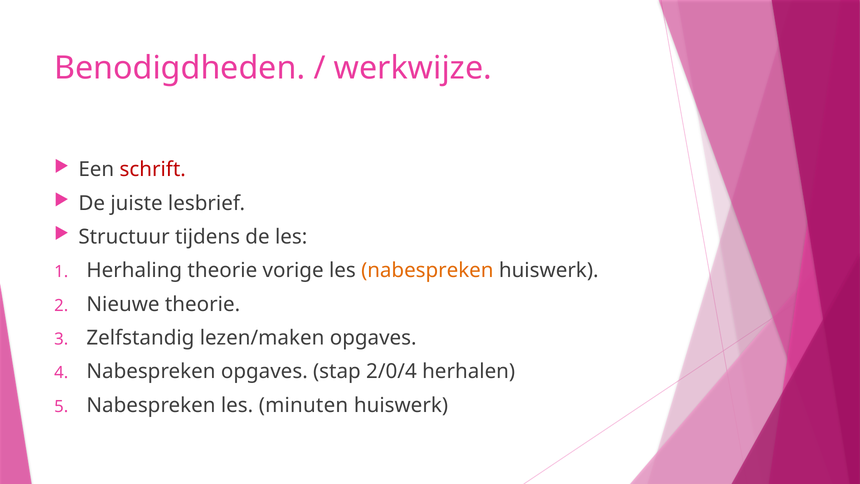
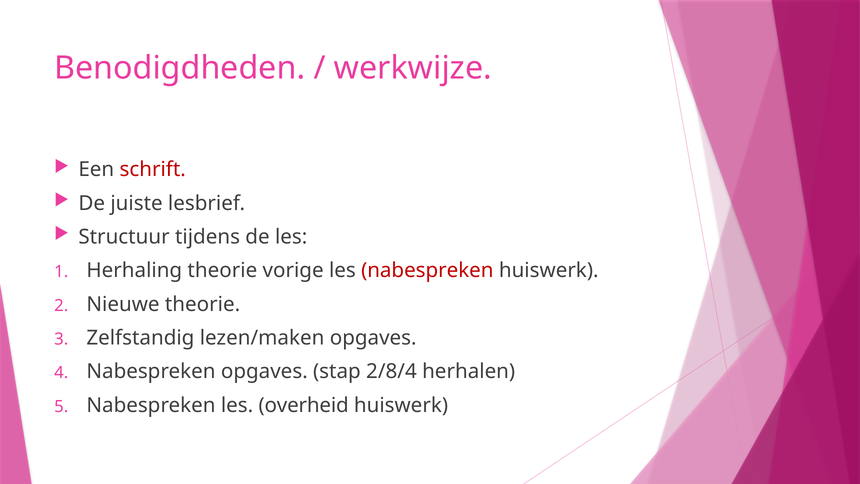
nabespreken colour: orange -> red (427, 270)
2/0/4: 2/0/4 -> 2/8/4 (391, 371)
minuten: minuten -> overheid (304, 405)
